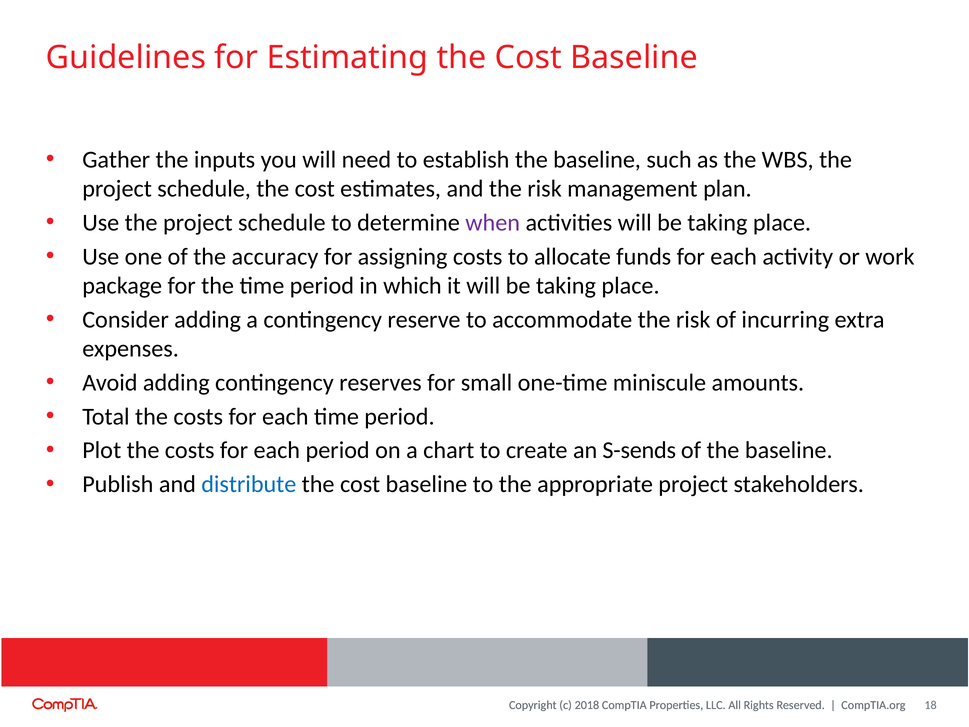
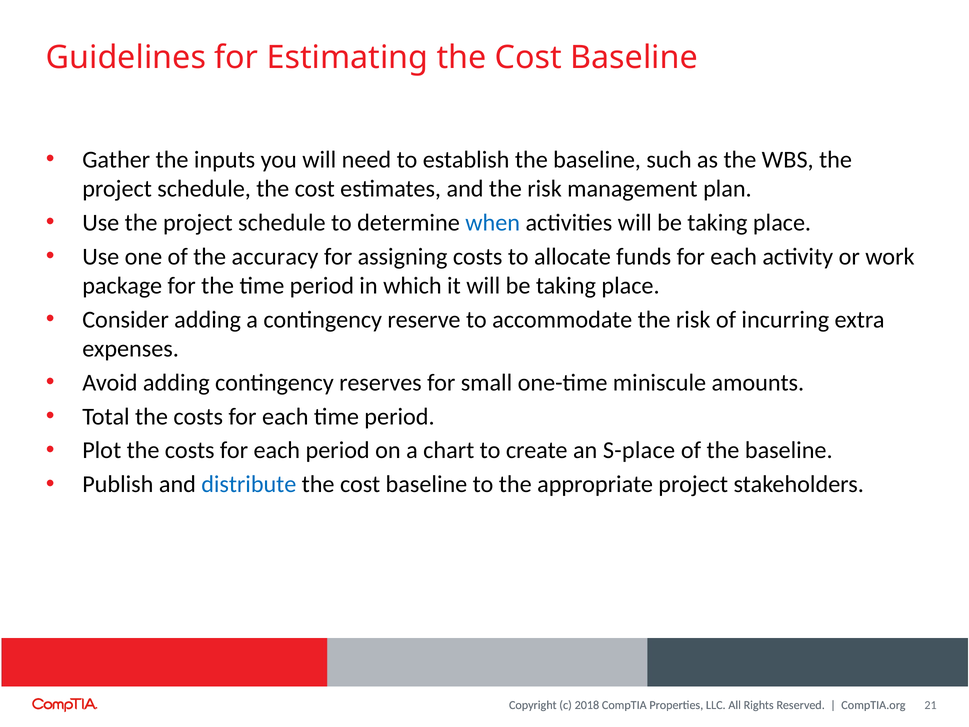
when colour: purple -> blue (493, 223)
S-sends: S-sends -> S-place (639, 450)
18: 18 -> 21 (931, 705)
